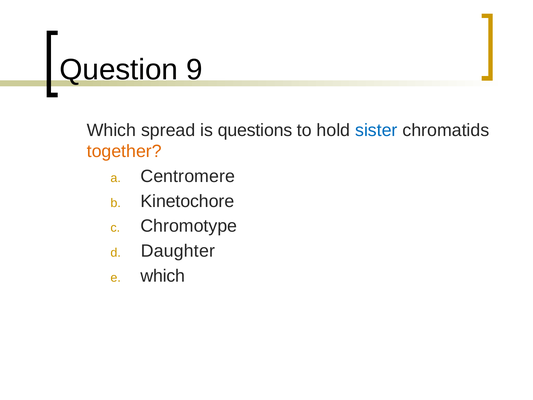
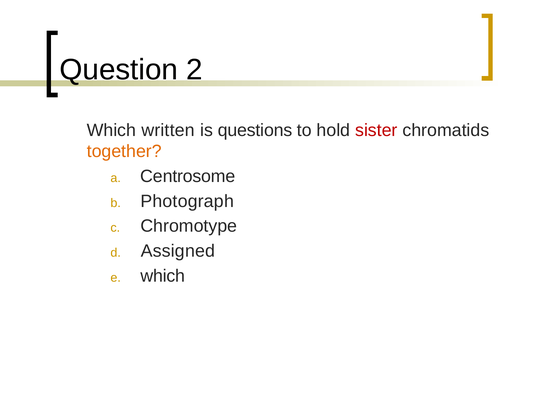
9: 9 -> 2 (194, 70)
spread: spread -> written (168, 130)
sister colour: blue -> red (376, 130)
Centromere: Centromere -> Centrosome (188, 176)
Kinetochore: Kinetochore -> Photograph (187, 201)
Daughter: Daughter -> Assigned (178, 251)
